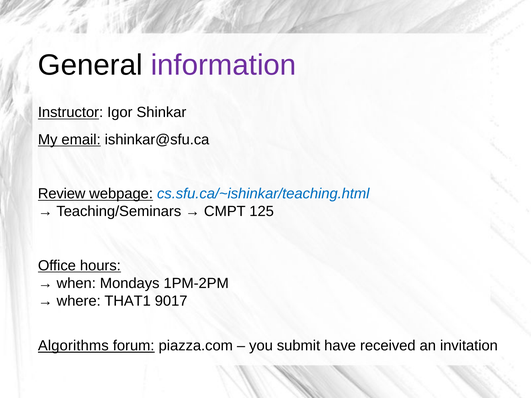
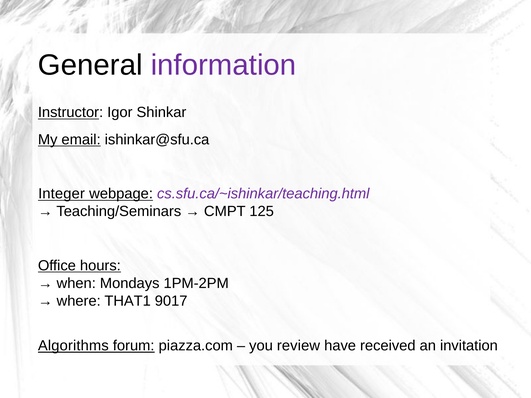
Review: Review -> Integer (62, 194)
cs.sfu.ca/~ishinkar/teaching.html colour: blue -> purple (263, 194)
submit: submit -> review (298, 346)
